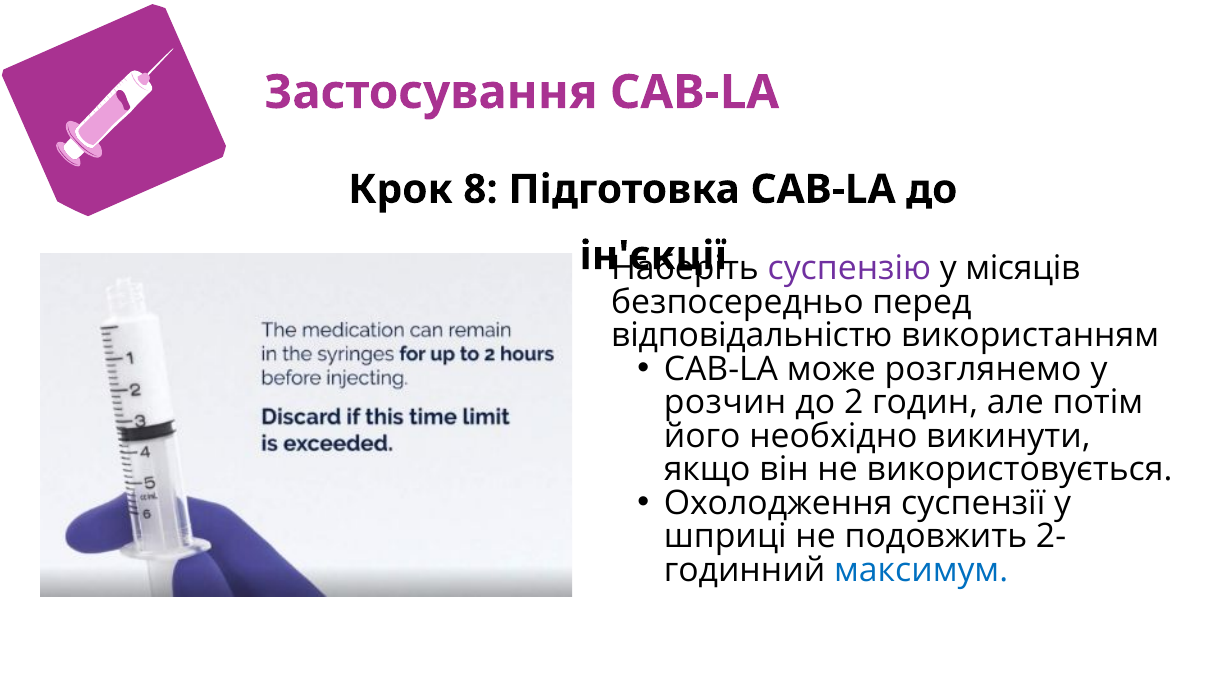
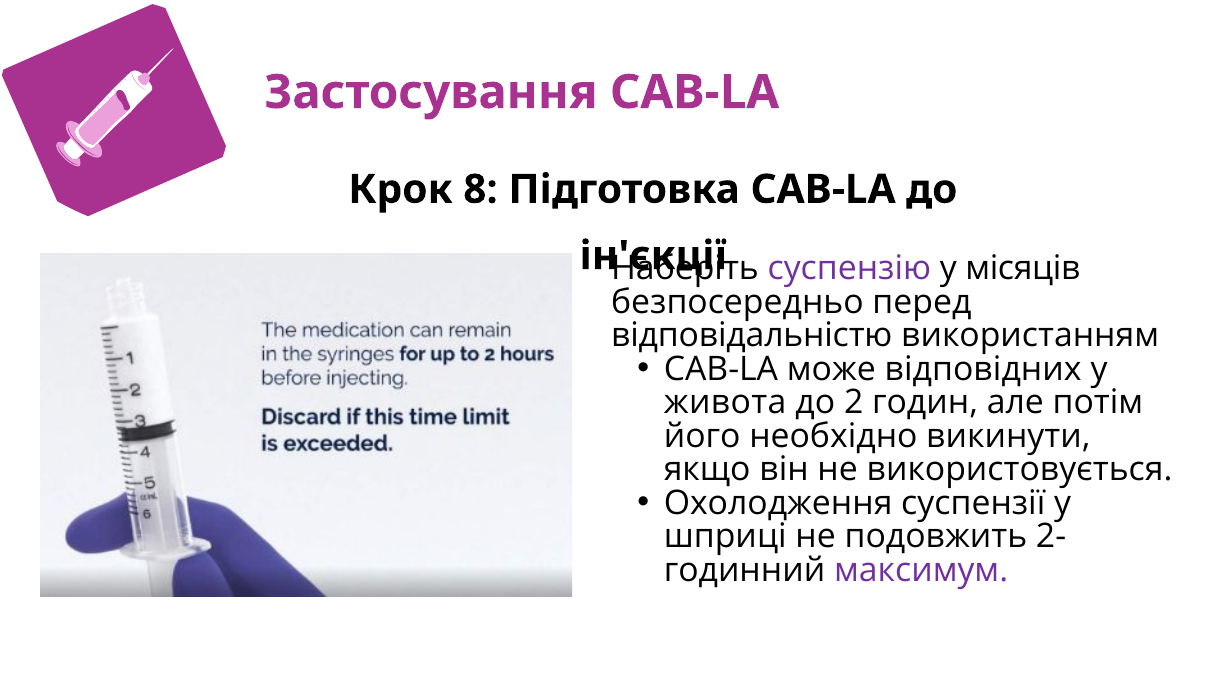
розглянемо: розглянемо -> відповідних (983, 369)
розчин: розчин -> живота (725, 403)
максимум colour: blue -> purple (921, 570)
